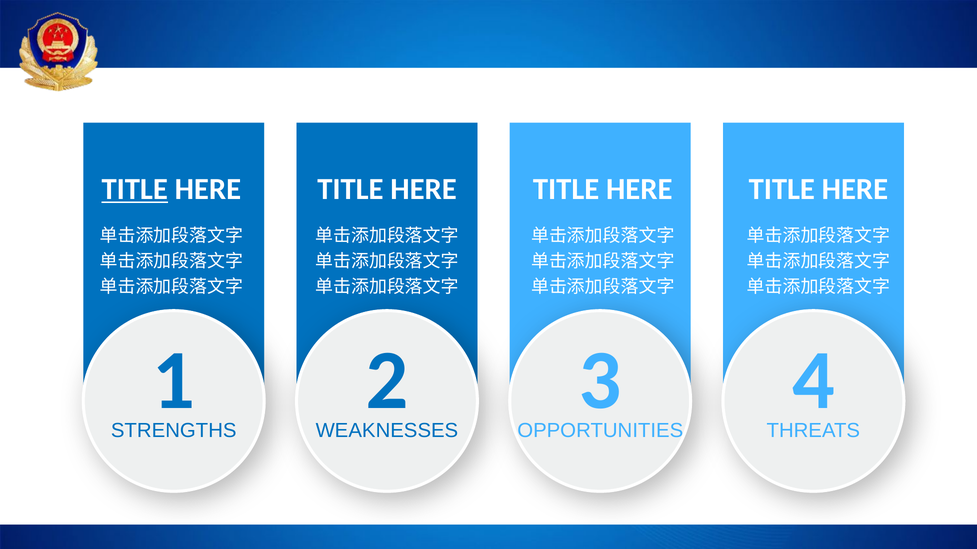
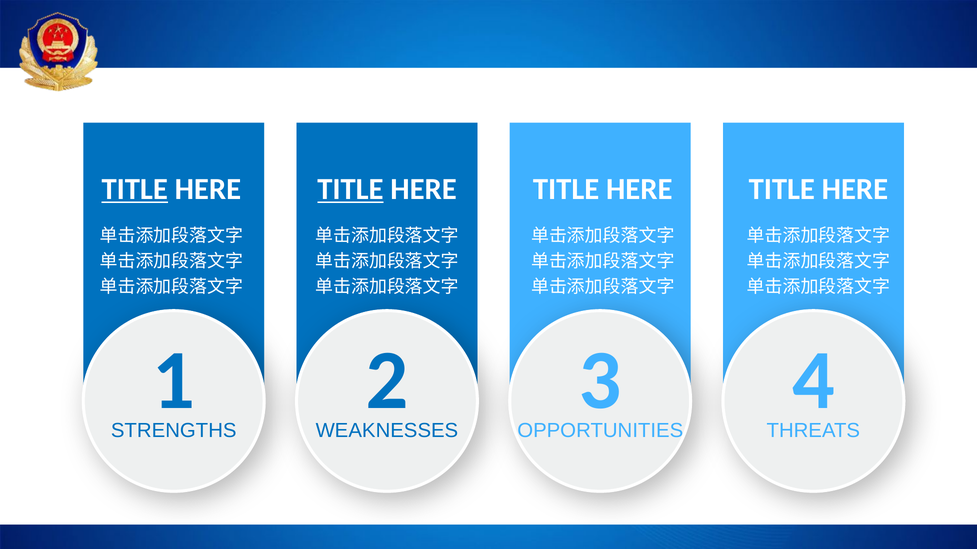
TITLE underline: none -> present (350, 189)
